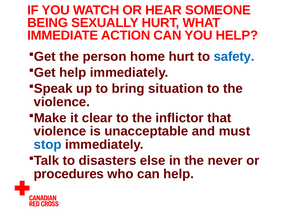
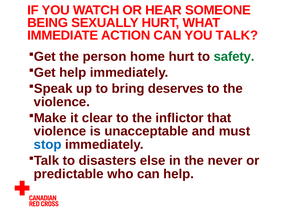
YOU HELP: HELP -> TALK (237, 35)
safety colour: blue -> green (234, 57)
situation: situation -> deserves (176, 89)
procedures: procedures -> predictable (69, 174)
